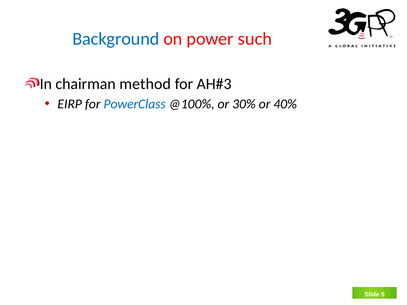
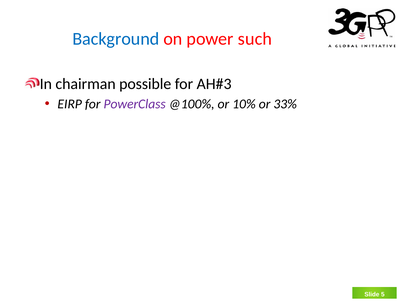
method: method -> possible (145, 84)
PowerClass colour: blue -> purple (135, 104)
30%: 30% -> 10% (244, 104)
40%: 40% -> 33% (285, 104)
